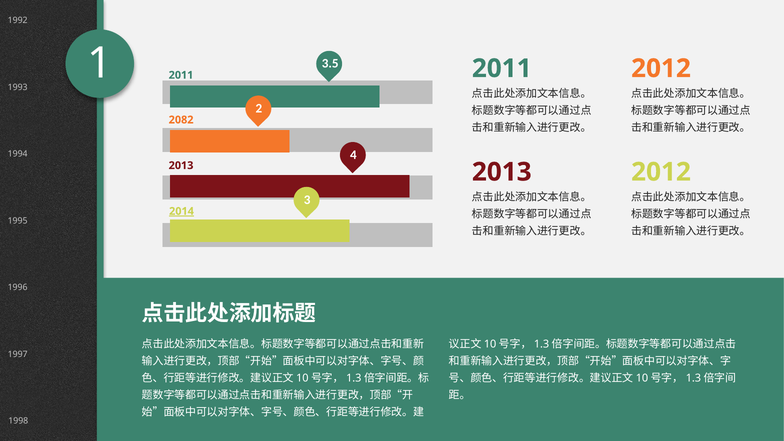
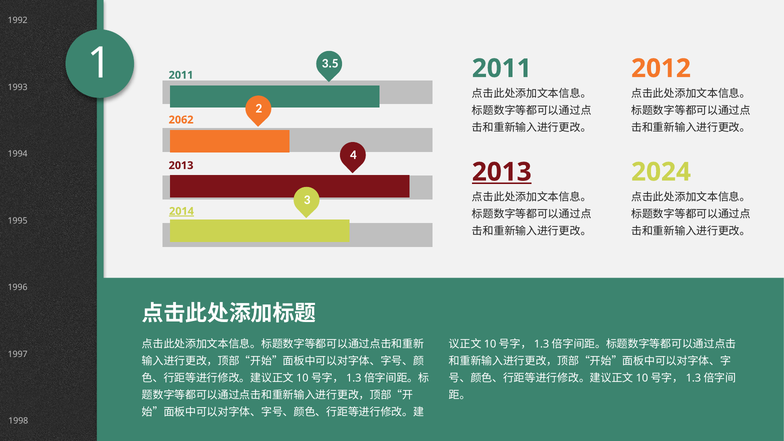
2082: 2082 -> 2062 (181, 120)
2013 underline: none -> present (502, 172)
2012: 2012 -> 2024 (661, 172)
